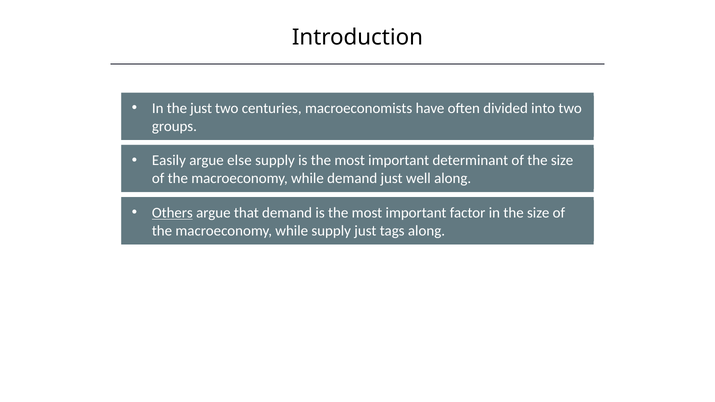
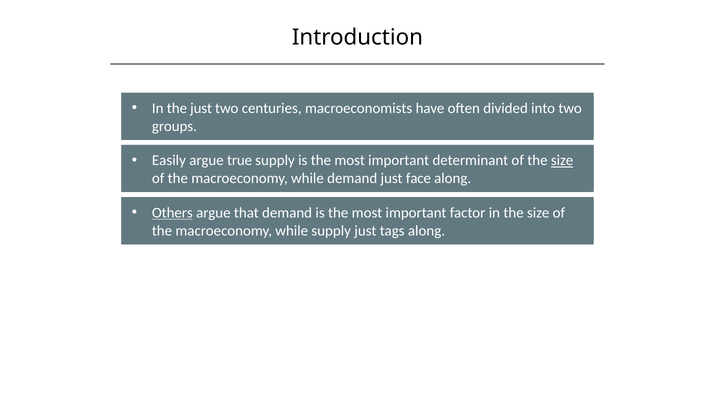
else: else -> true (240, 161)
size underline: none -> present (562, 161)
well: well -> face (418, 179)
